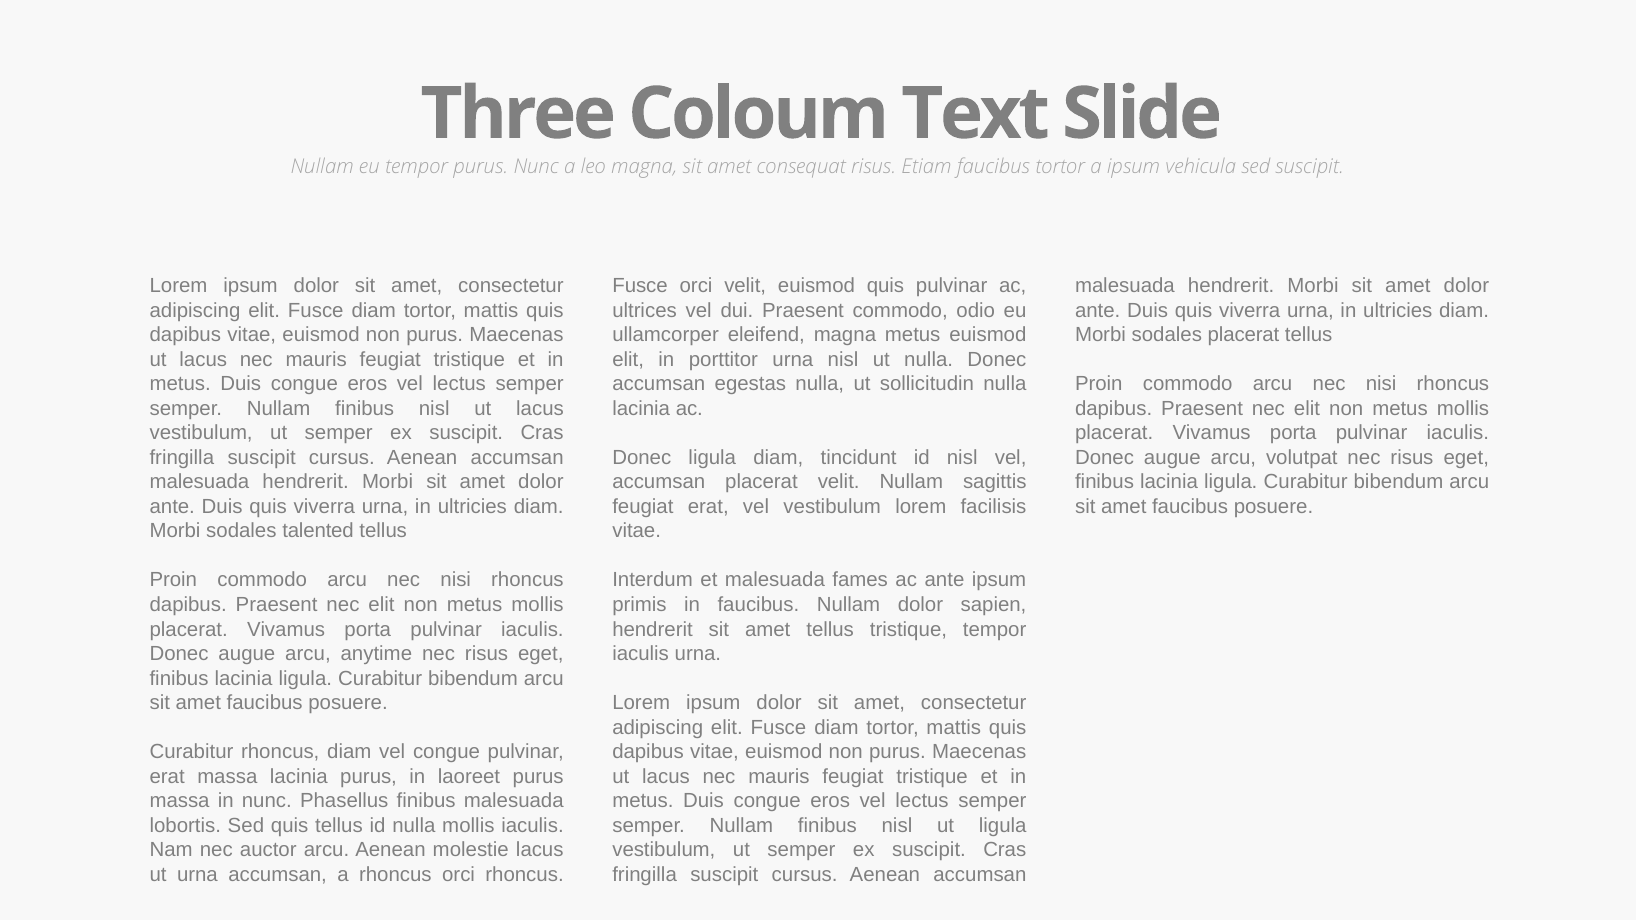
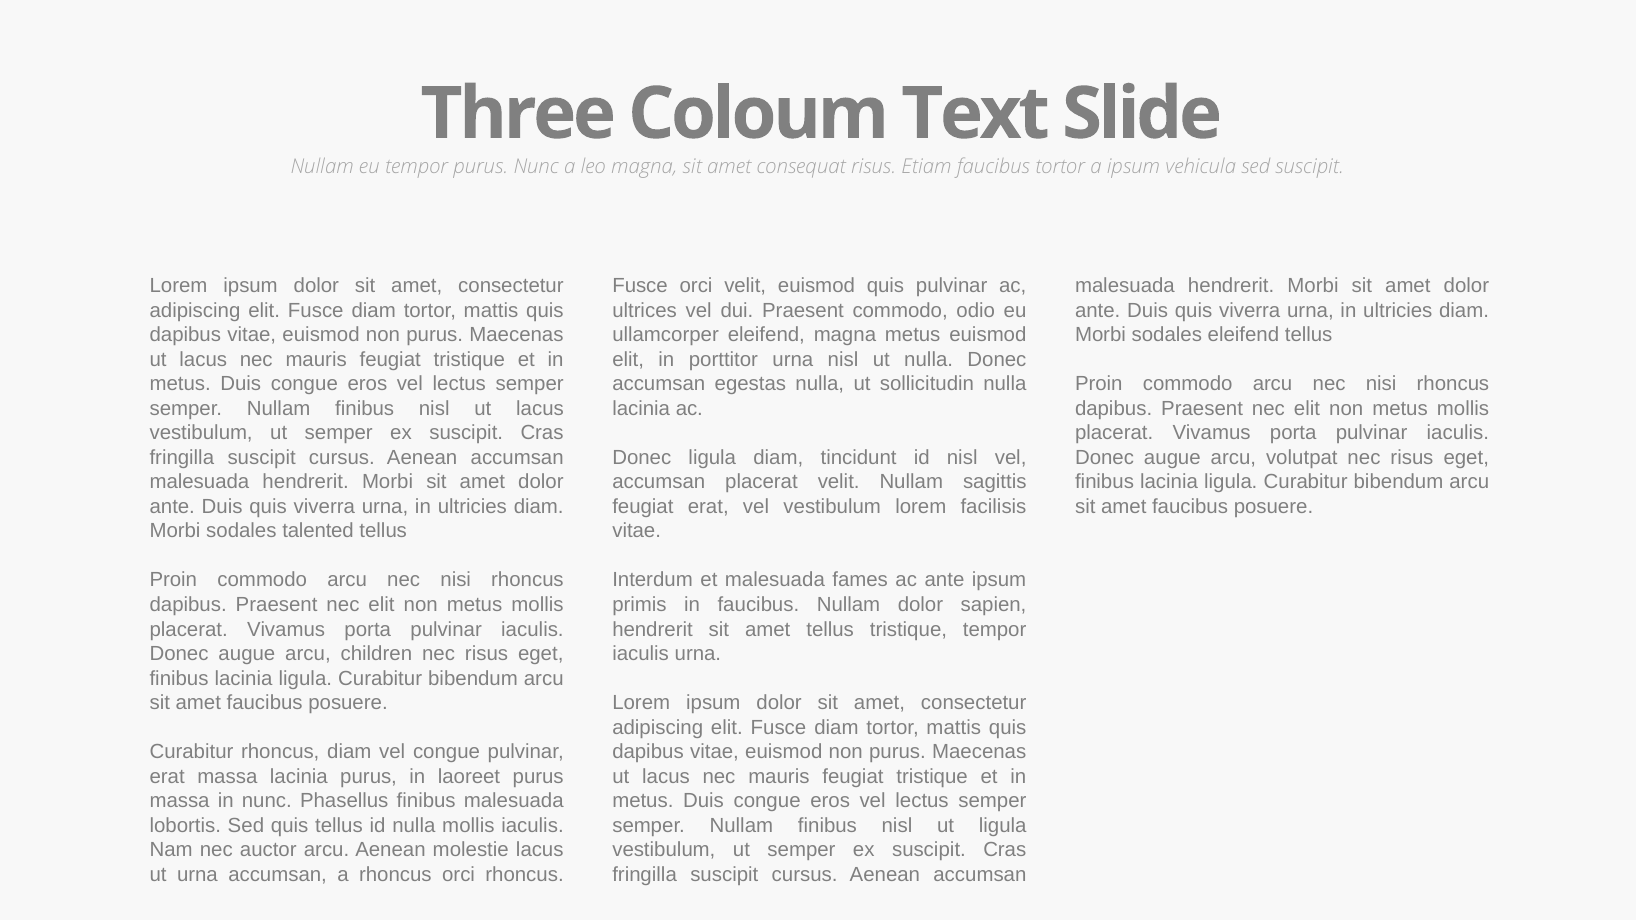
sodales placerat: placerat -> eleifend (1243, 335)
anytime: anytime -> children (376, 654)
